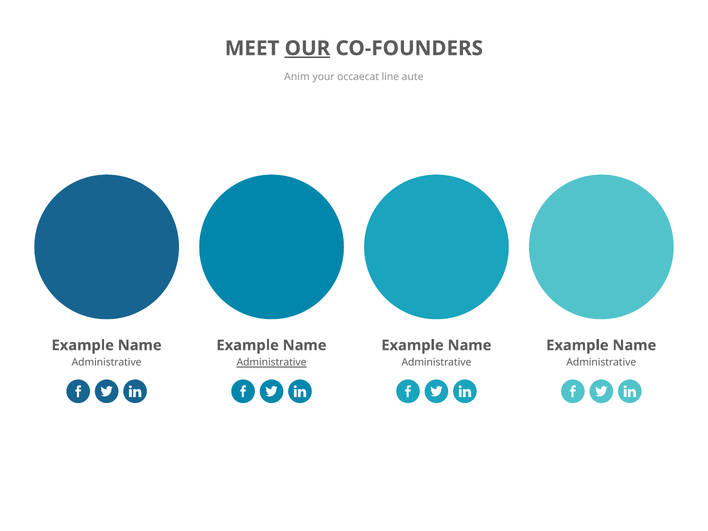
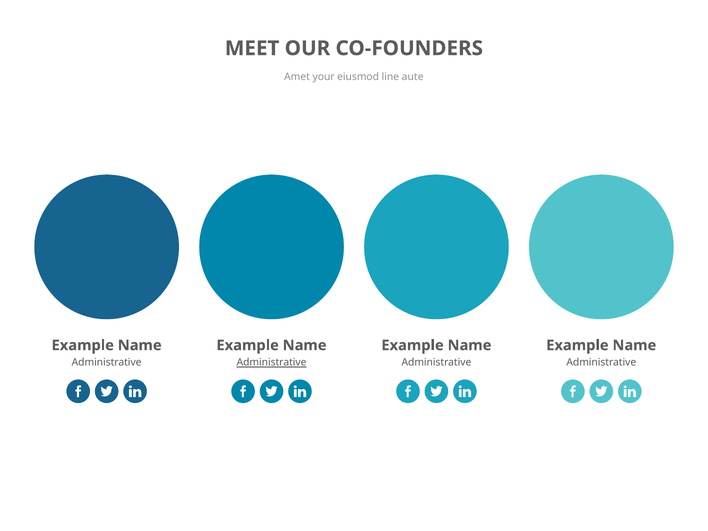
OUR underline: present -> none (307, 48)
Anim: Anim -> Amet (297, 77)
occaecat: occaecat -> eiusmod (358, 77)
